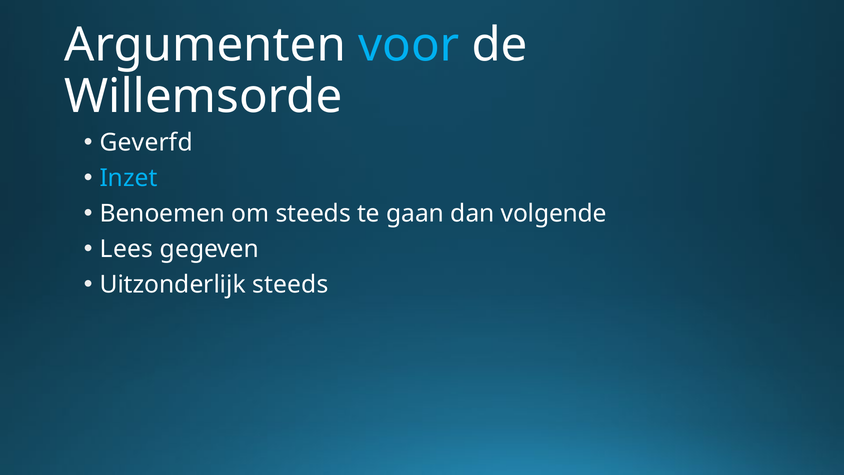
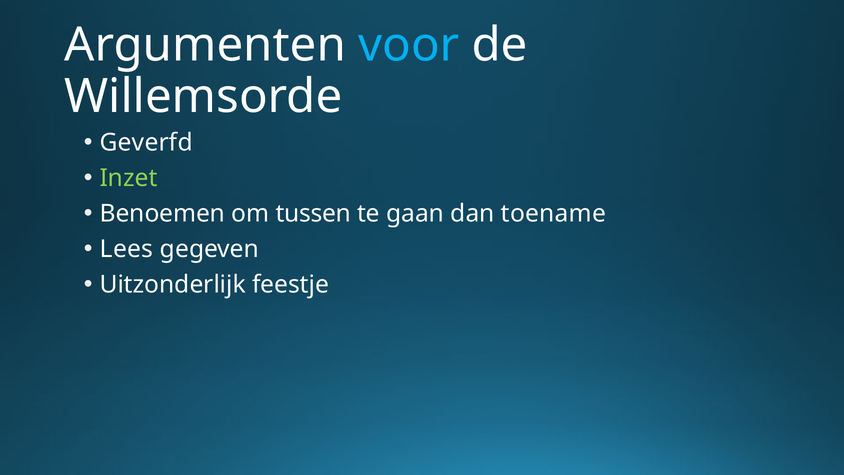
Inzet colour: light blue -> light green (129, 178)
om steeds: steeds -> tussen (313, 213)
volgende: volgende -> toename (553, 213)
Uitzonderlijk steeds: steeds -> feestje (290, 284)
